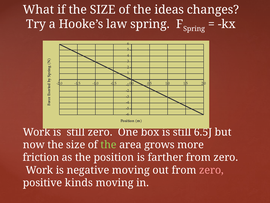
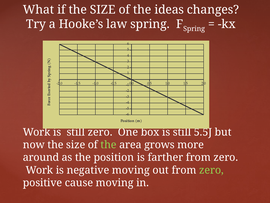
6.5J: 6.5J -> 5.5J (203, 132)
friction: friction -> around (41, 157)
zero colour: pink -> light green (211, 170)
kinds: kinds -> cause (79, 182)
